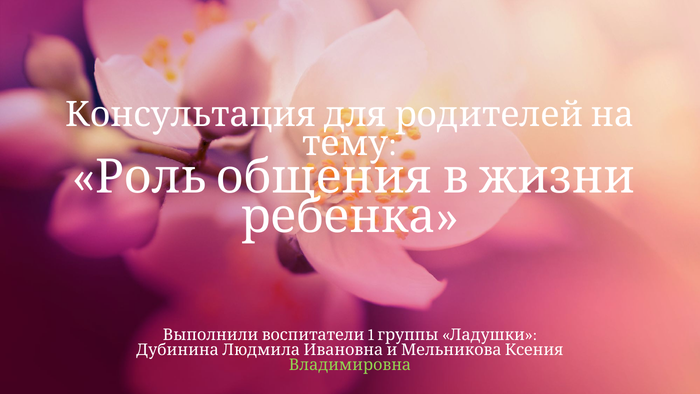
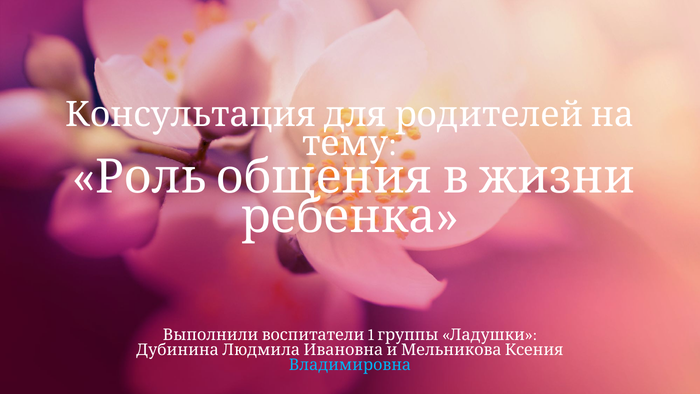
Владимировна colour: light green -> light blue (350, 365)
